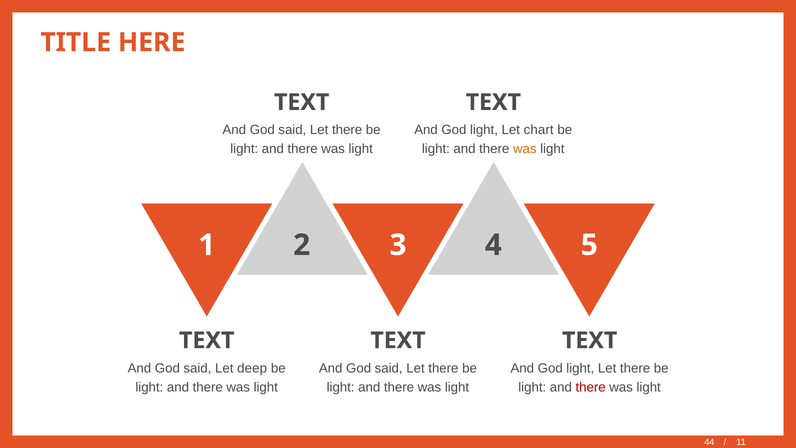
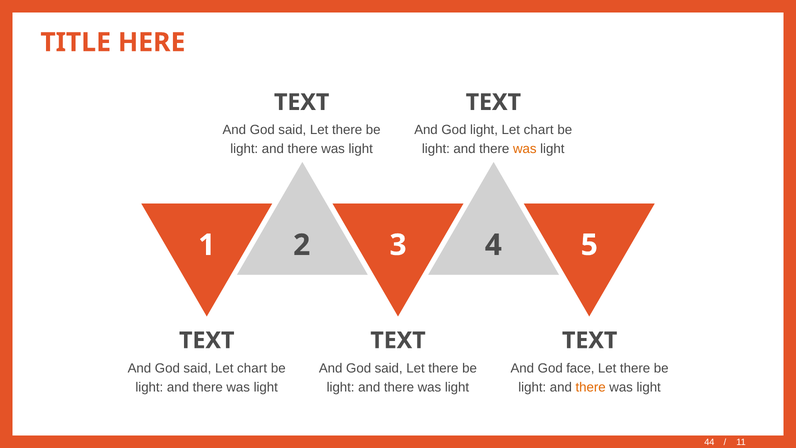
said Let deep: deep -> chart (252, 368)
light: light -> face (580, 368)
there colour: red -> orange (591, 387)
